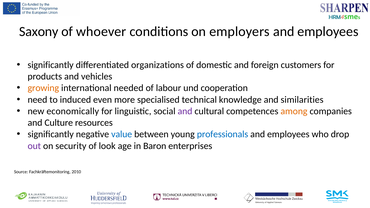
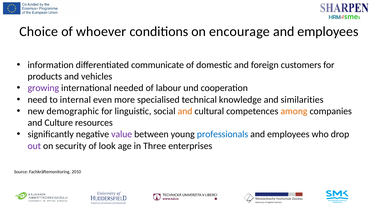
Saxony: Saxony -> Choice (39, 32)
employers: employers -> encourage (240, 32)
significantly: significantly -> information (51, 65)
organizations: organizations -> communicate (158, 65)
growing colour: orange -> purple (43, 88)
induced: induced -> internal (75, 100)
economically: economically -> demographic (73, 111)
and colour: purple -> orange (185, 111)
value colour: blue -> purple (122, 134)
Baron: Baron -> Three (155, 146)
